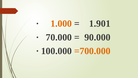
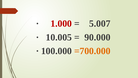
1.000 colour: orange -> red (61, 24)
1.901: 1.901 -> 5.007 (100, 24)
70.000: 70.000 -> 10.005 (59, 37)
